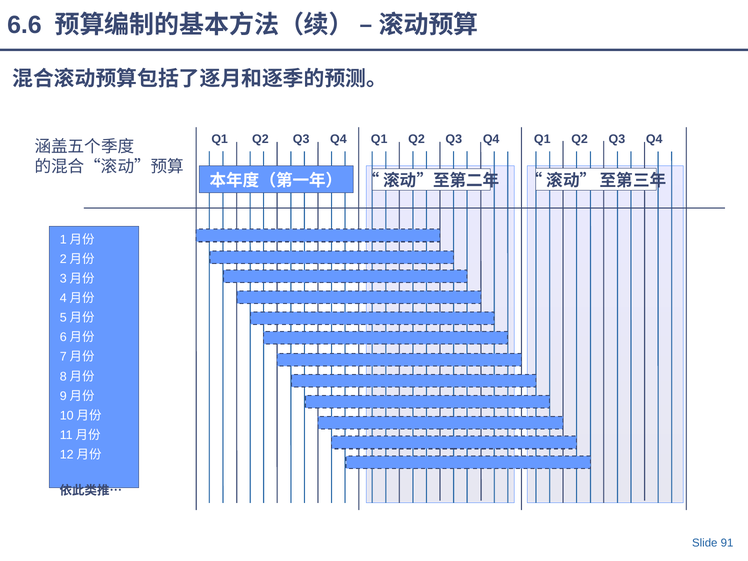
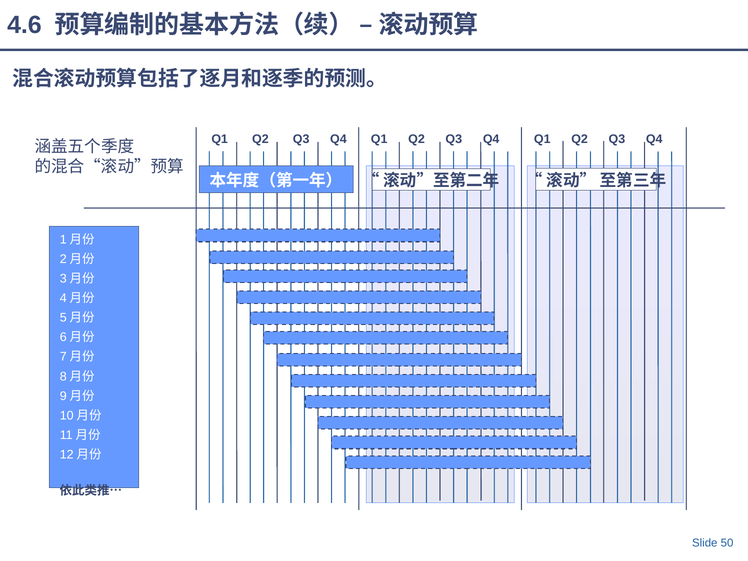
6.6: 6.6 -> 4.6 (24, 25)
91: 91 -> 50 (727, 543)
